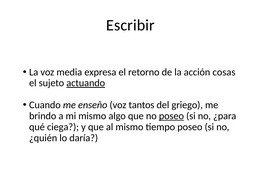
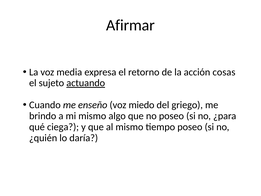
Escribir: Escribir -> Afirmar (131, 25)
tantos: tantos -> miedo (142, 105)
poseo underline: present -> none (171, 116)
